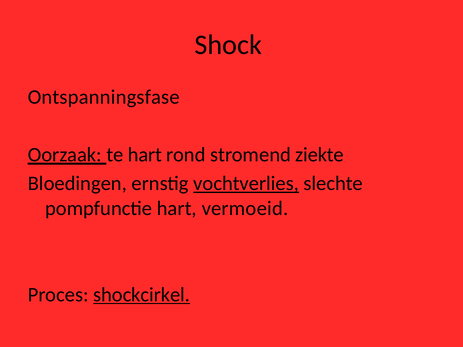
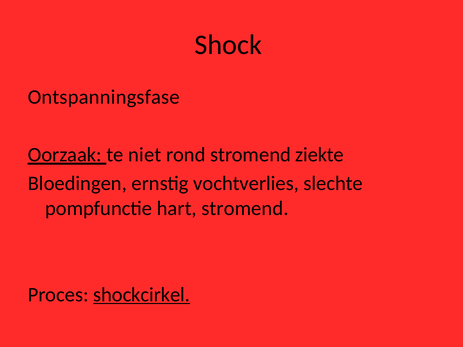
te hart: hart -> niet (145, 155)
vochtverlies underline: present -> none (246, 184)
hart vermoeid: vermoeid -> stromend (245, 208)
